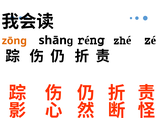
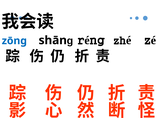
zōng colour: orange -> blue (14, 41)
